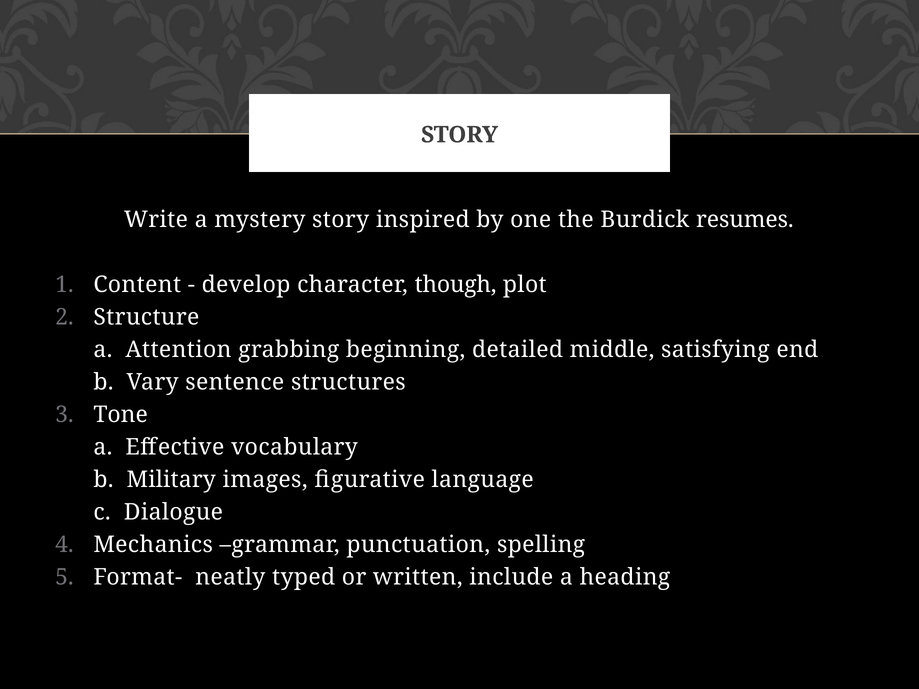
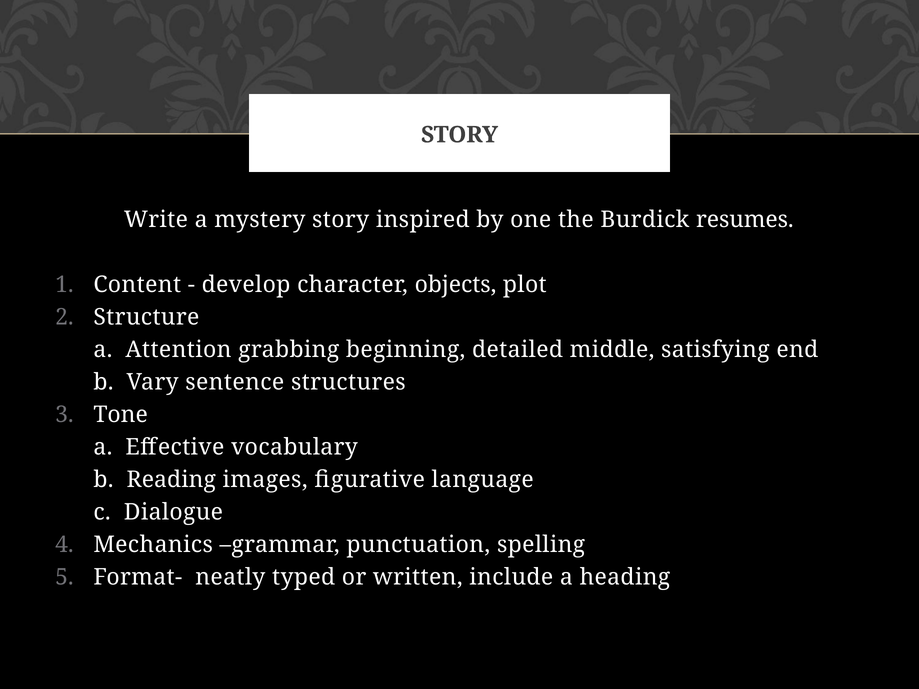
though: though -> objects (456, 285)
Military: Military -> Reading (171, 480)
